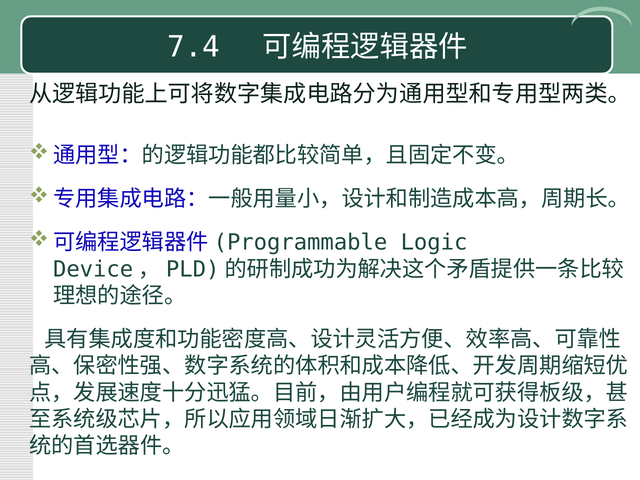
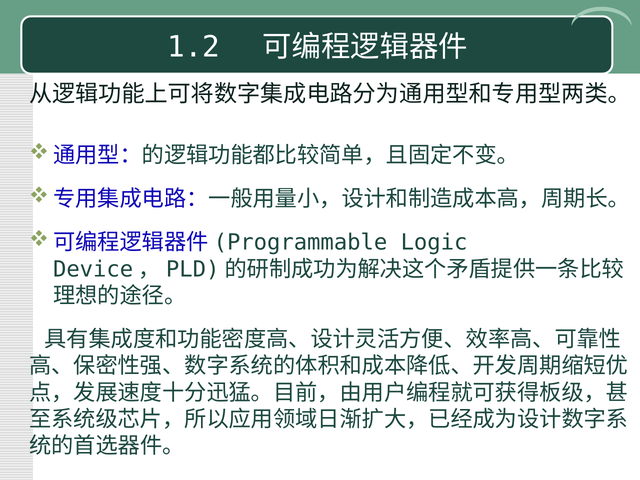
7.4: 7.4 -> 1.2 (194, 47)
